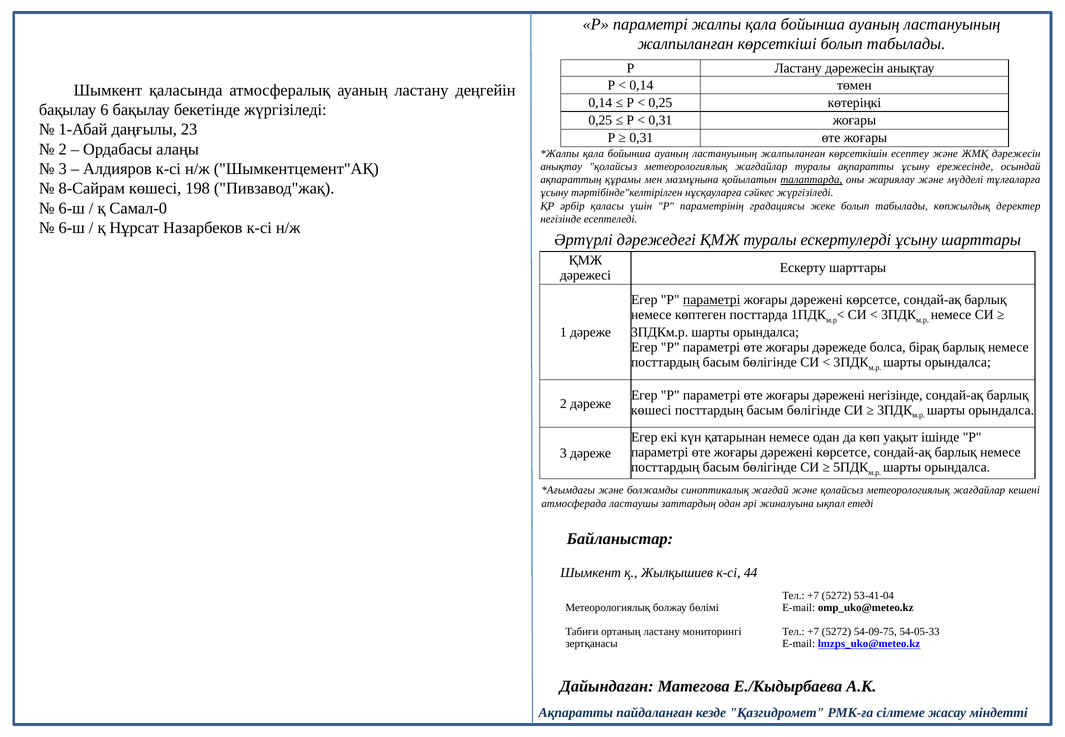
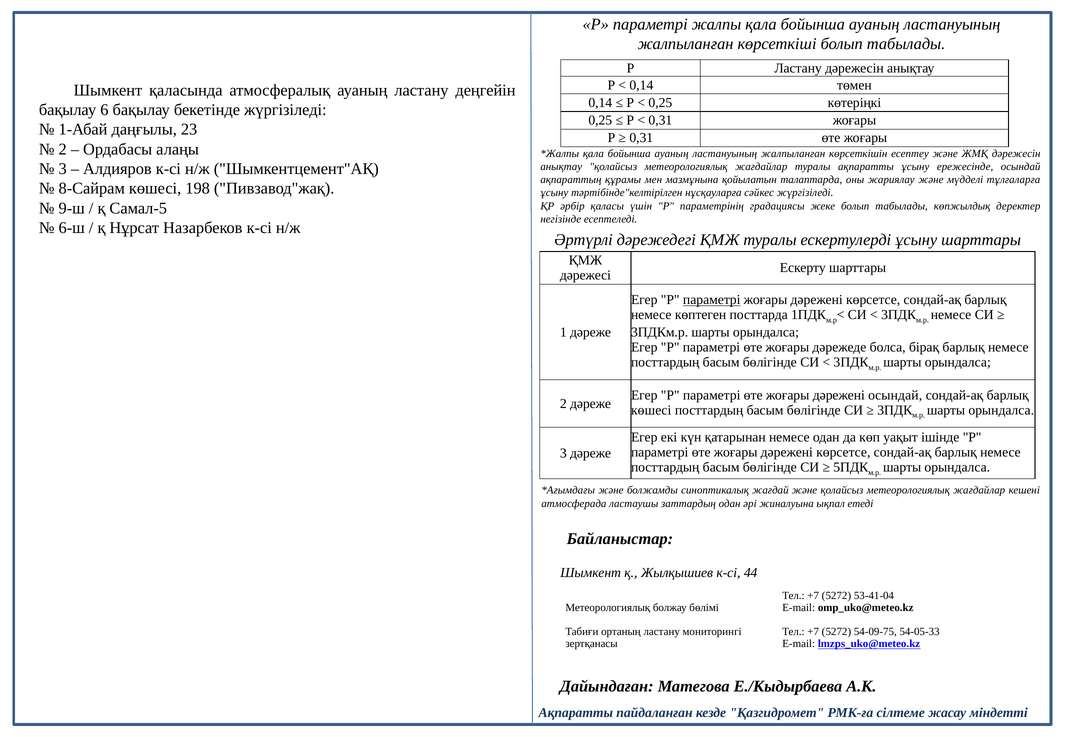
талаптарда underline: present -> none (811, 180)
6-ш: 6-ш -> 9-ш (72, 208)
Самал-0: Самал-0 -> Самал-5 (138, 208)
дәрежені негізінде: негізінде -> осындай (895, 395)
